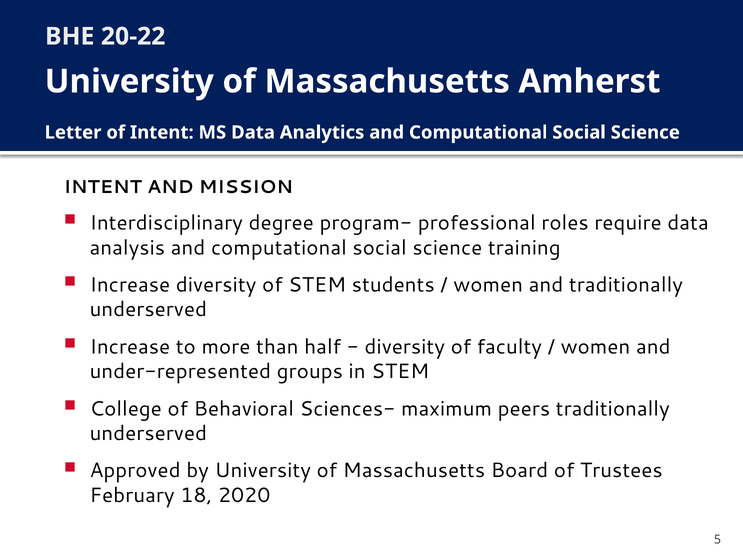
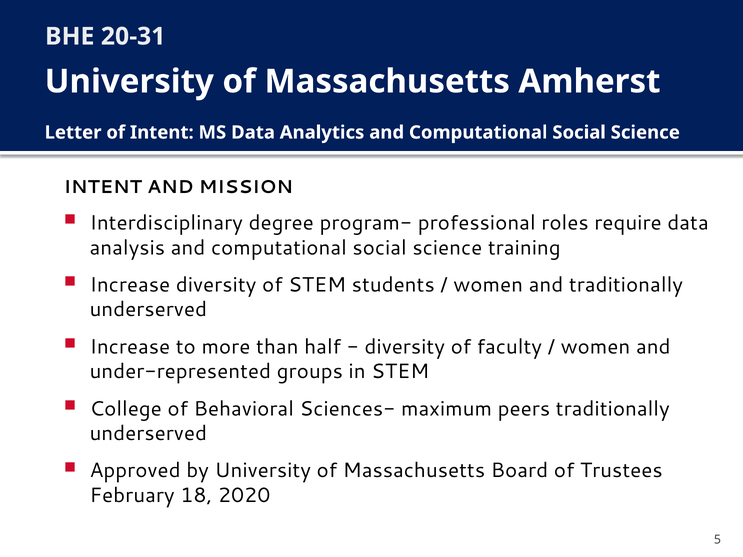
20-22: 20-22 -> 20-31 (133, 36)
